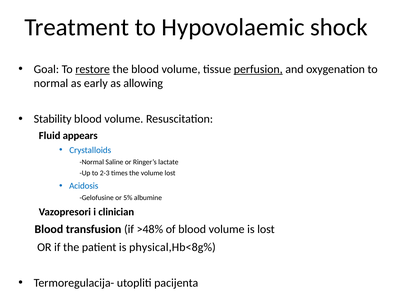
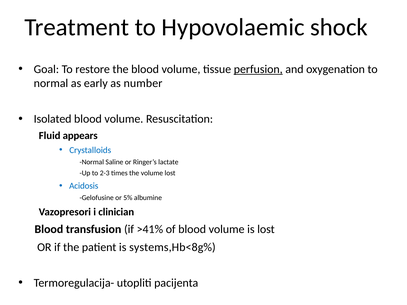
restore underline: present -> none (93, 69)
allowing: allowing -> number (143, 83)
Stability: Stability -> Isolated (53, 119)
>48%: >48% -> >41% (150, 230)
physical,Hb<8g%: physical,Hb<8g% -> systems,Hb<8g% (172, 247)
